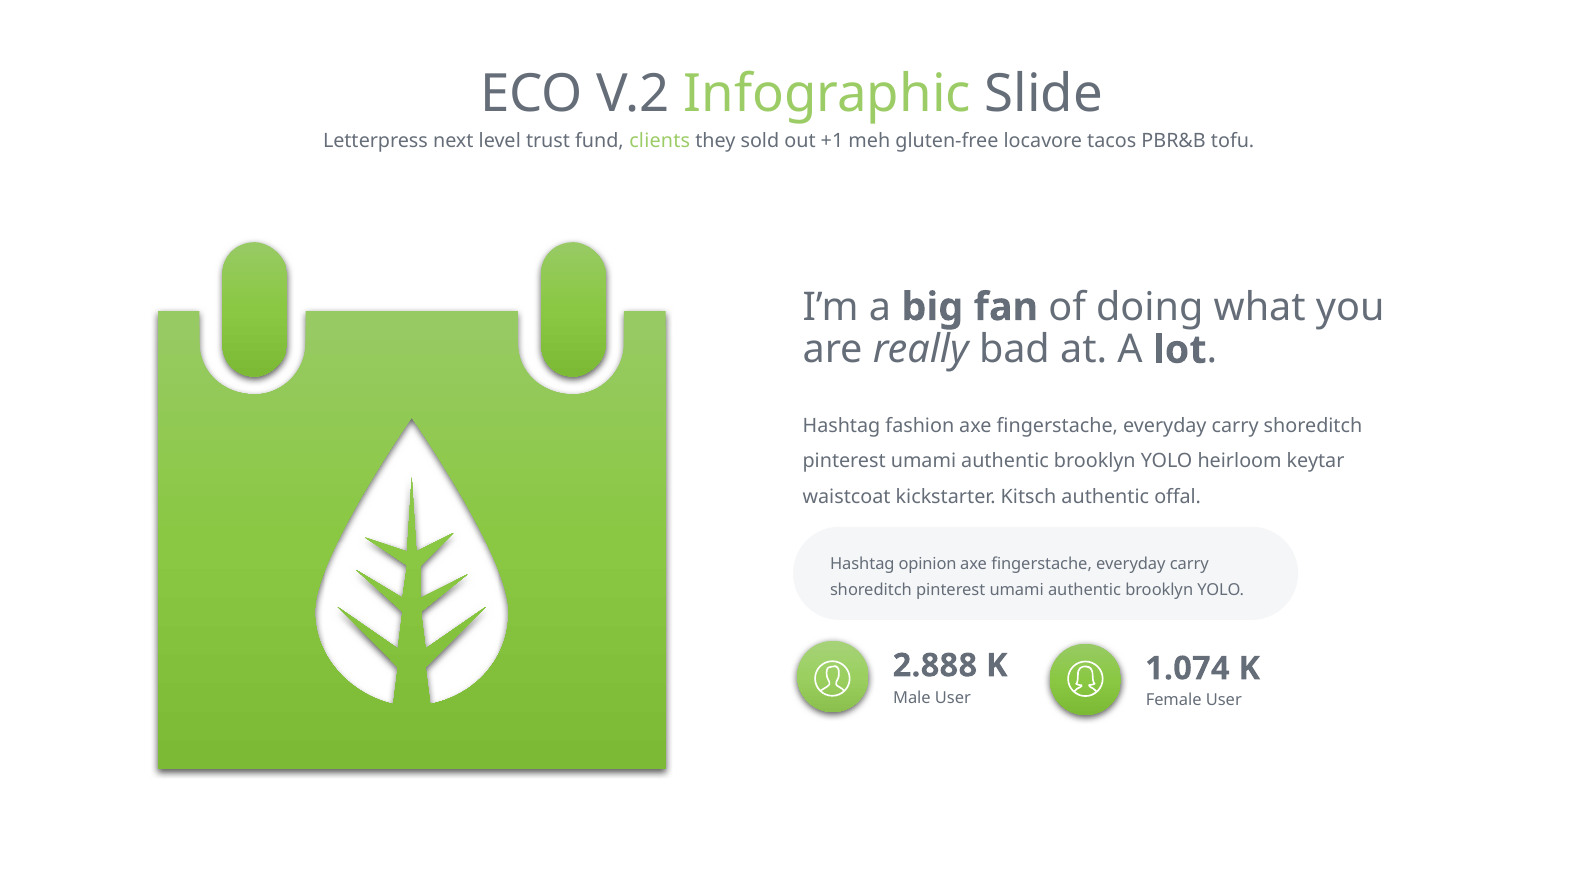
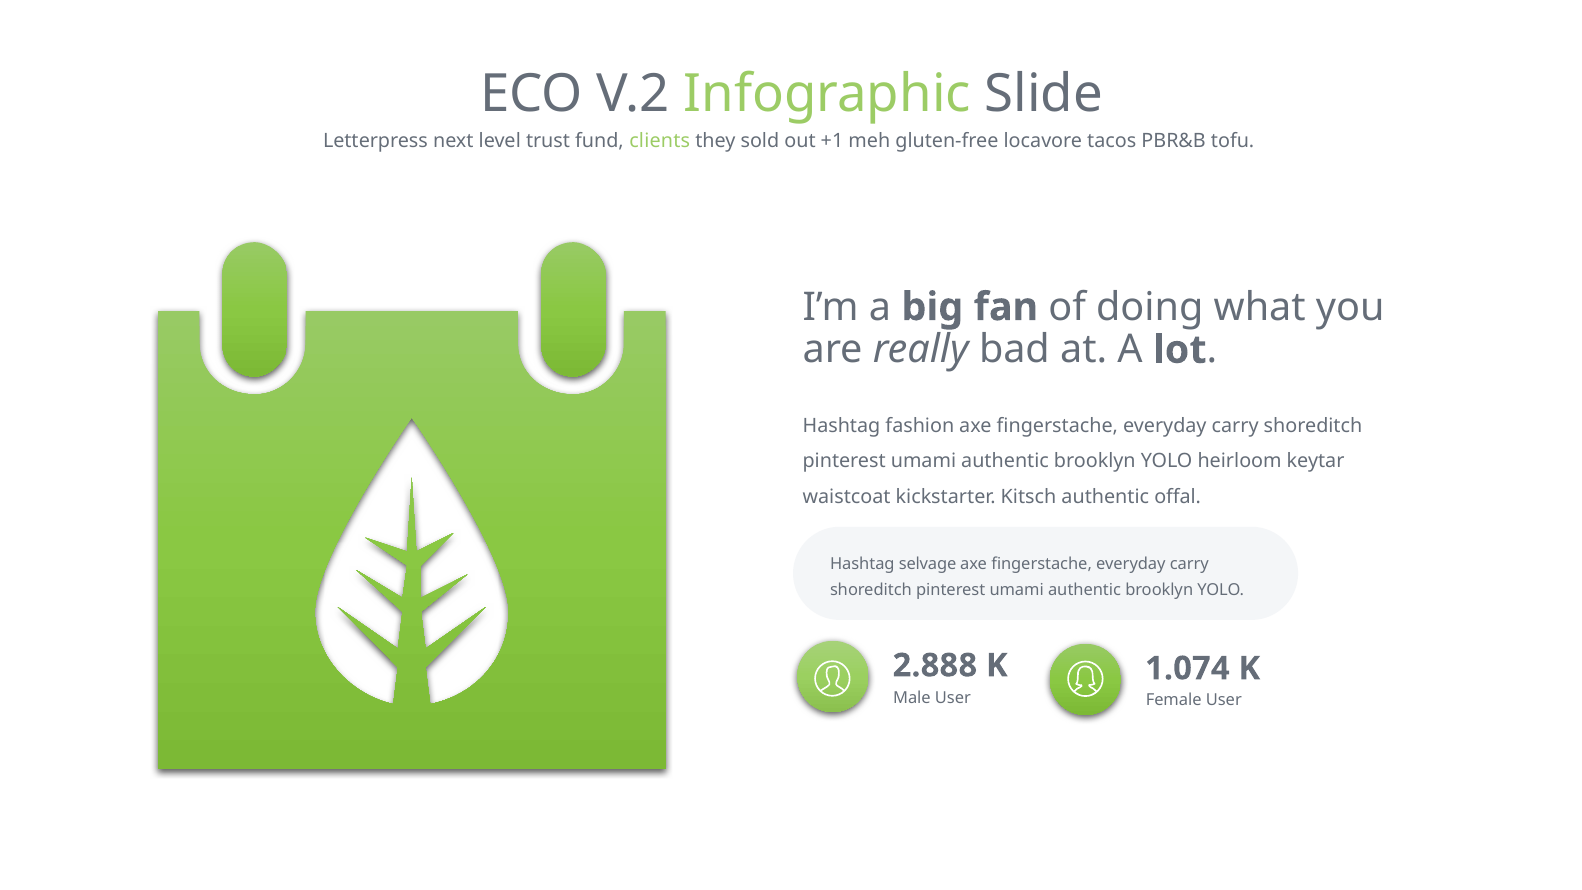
opinion: opinion -> selvage (928, 564)
